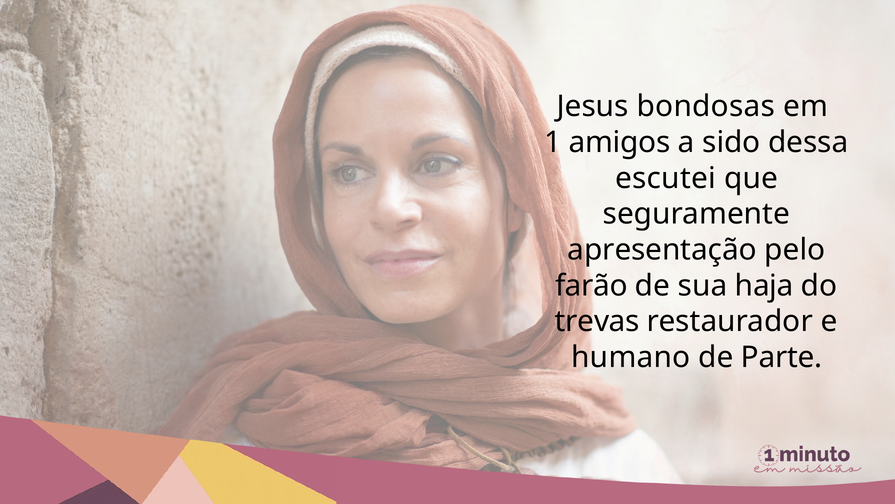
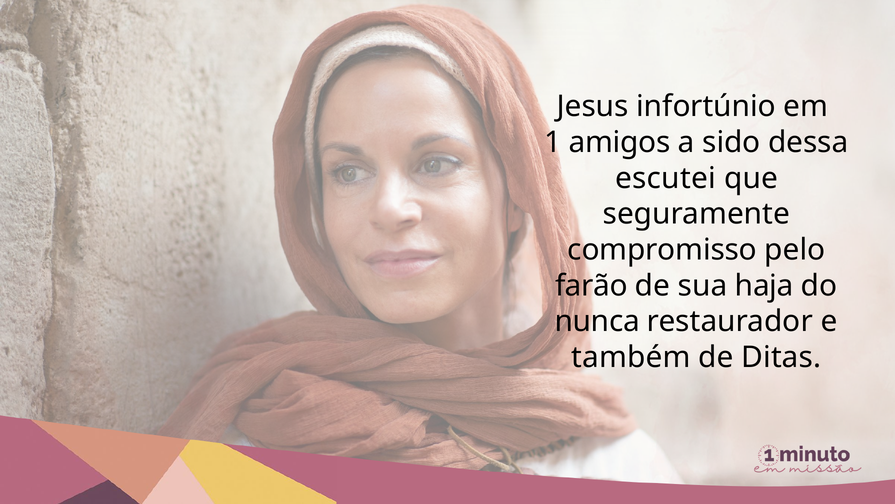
bondosas: bondosas -> infortúnio (706, 106)
apresentação: apresentação -> compromisso (662, 250)
trevas: trevas -> nunca (597, 321)
humano: humano -> também (631, 357)
Parte: Parte -> Ditas (781, 357)
